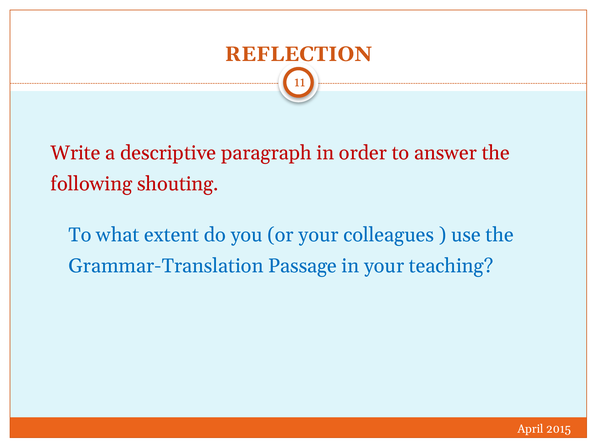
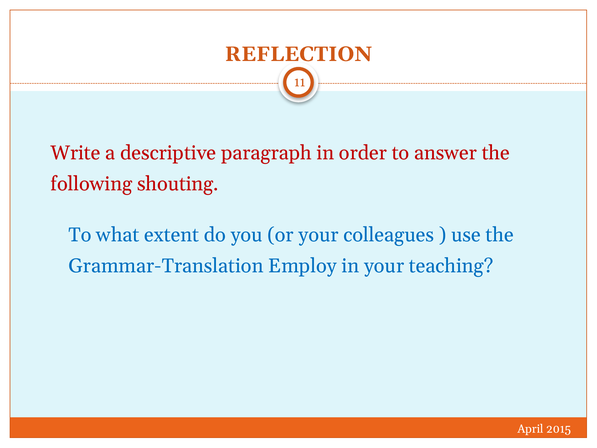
Passage: Passage -> Employ (303, 266)
